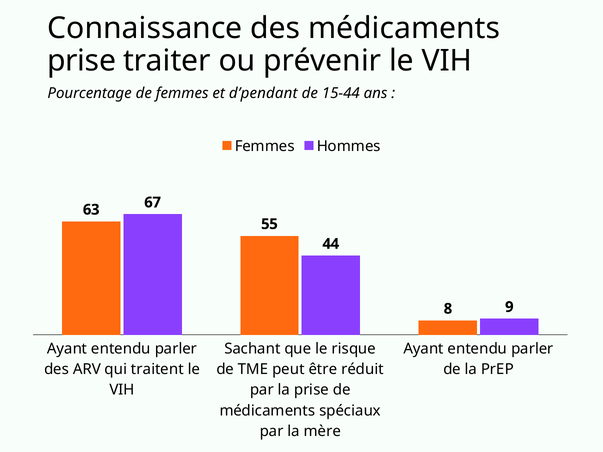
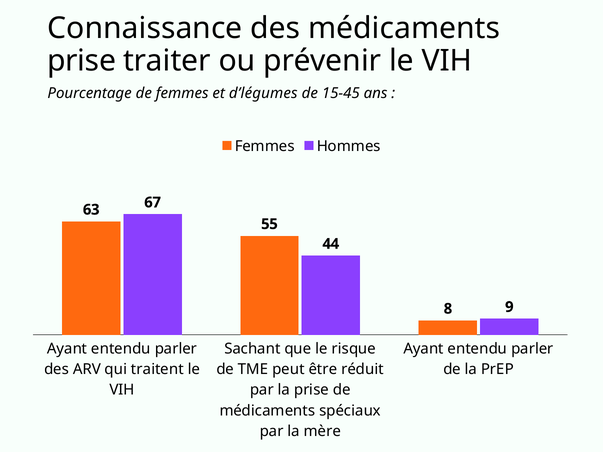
d’pendant: d’pendant -> d’légumes (263, 93)
15-44: 15-44 -> 15-45 (341, 93)
